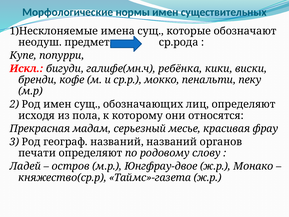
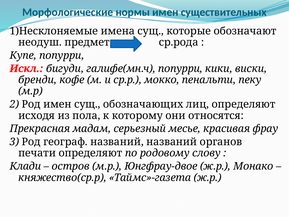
галифе(мн.ч ребёнка: ребёнка -> попурри (180, 69)
Ладей: Ладей -> Клади (25, 166)
